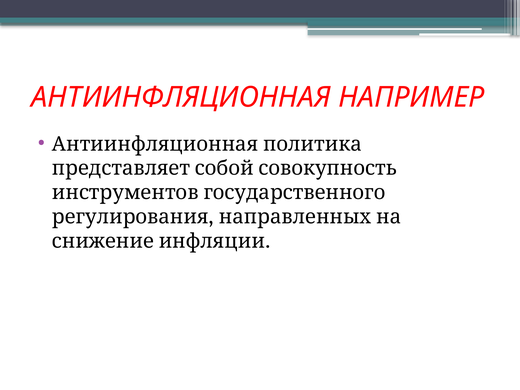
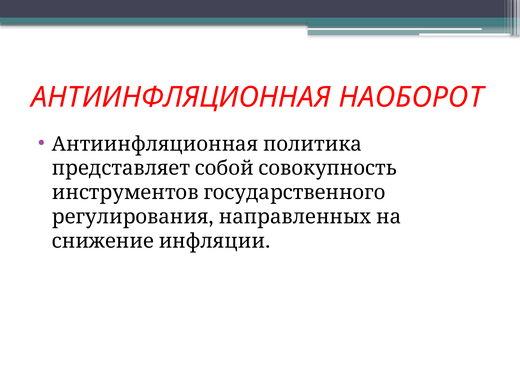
НАПРИМЕР: НАПРИМЕР -> НАОБОРОТ (411, 97)
